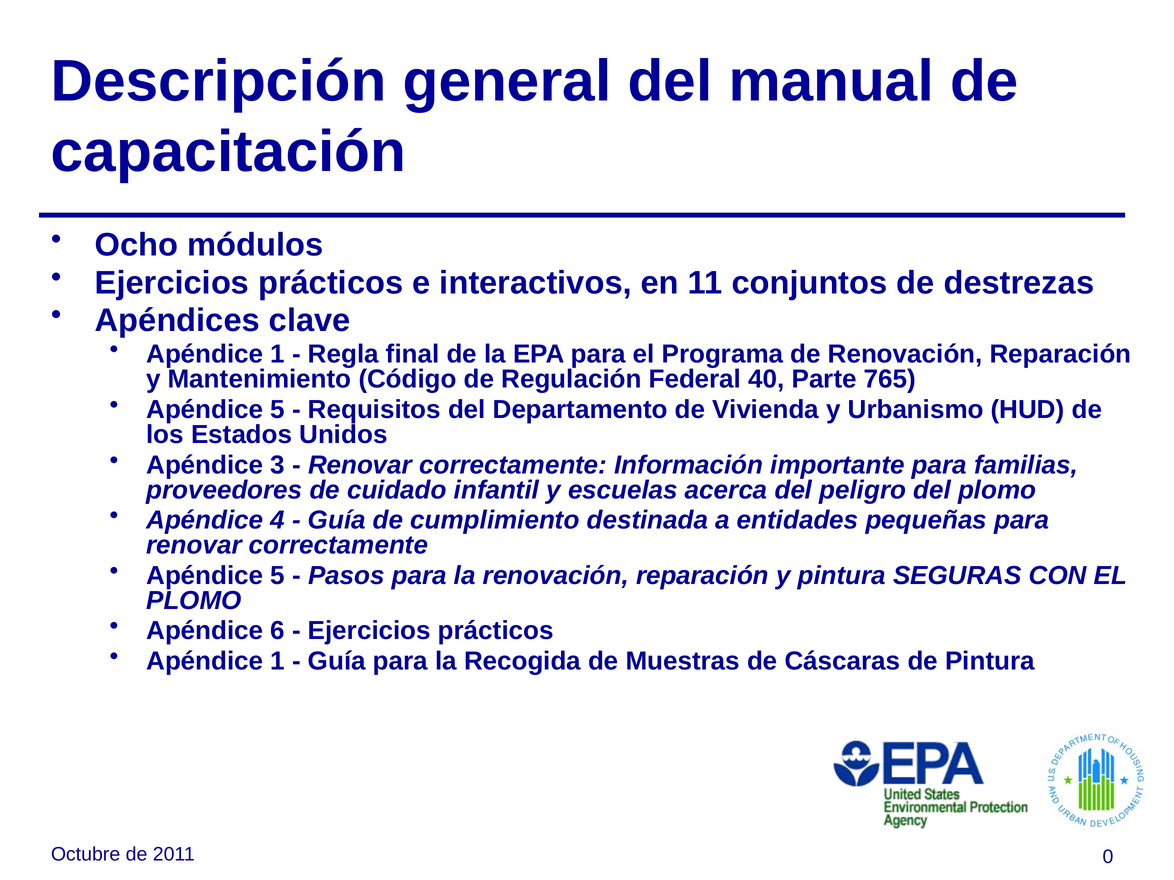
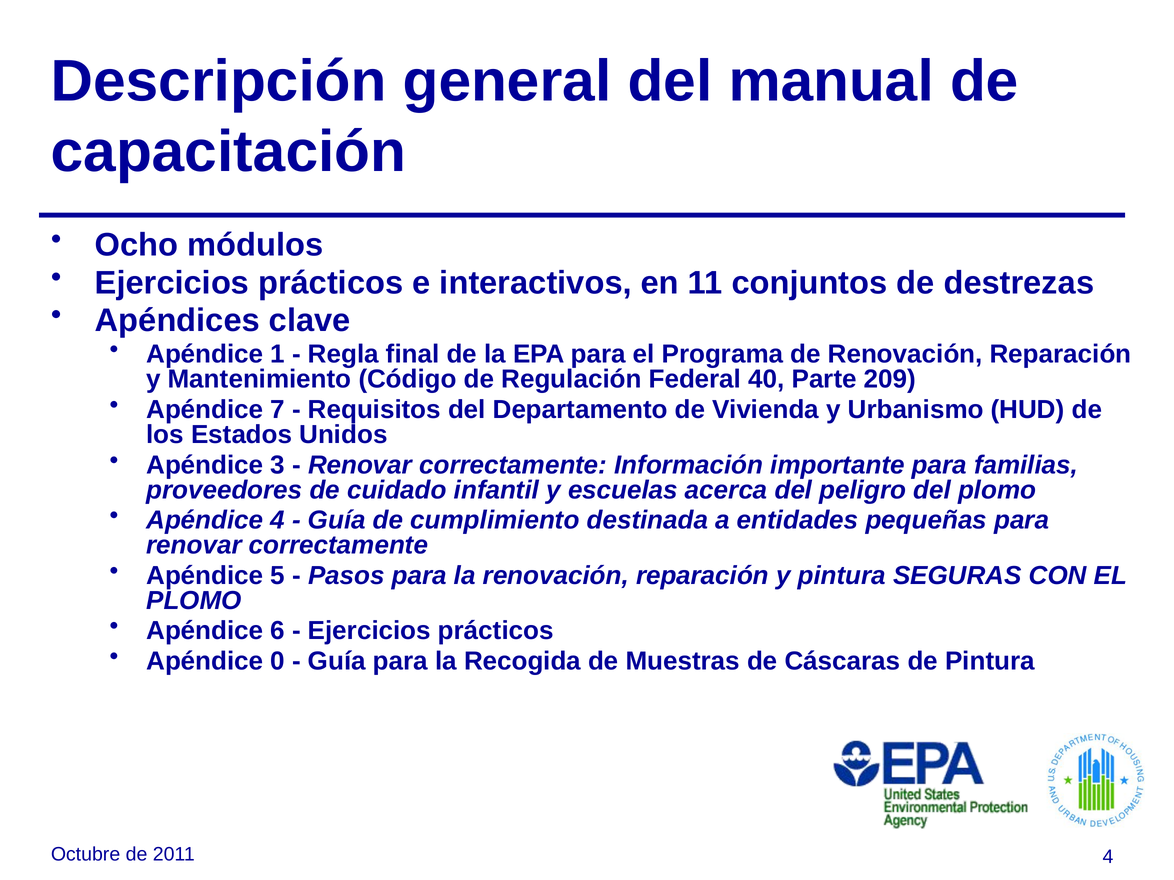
765: 765 -> 209 (890, 380)
5: 5 -> 7 (278, 410)
1: 1 -> 0 (278, 661)
2011 0: 0 -> 4 (1108, 857)
